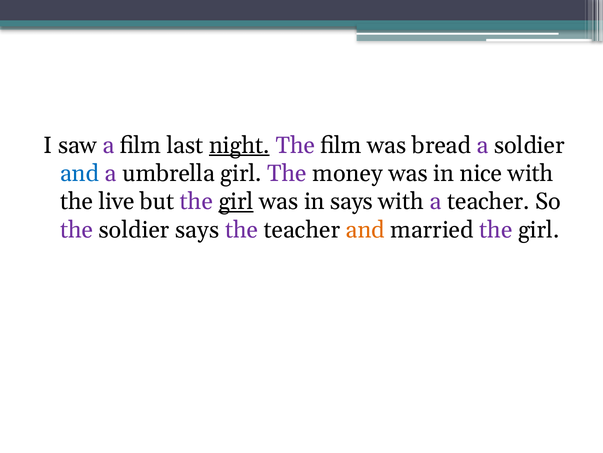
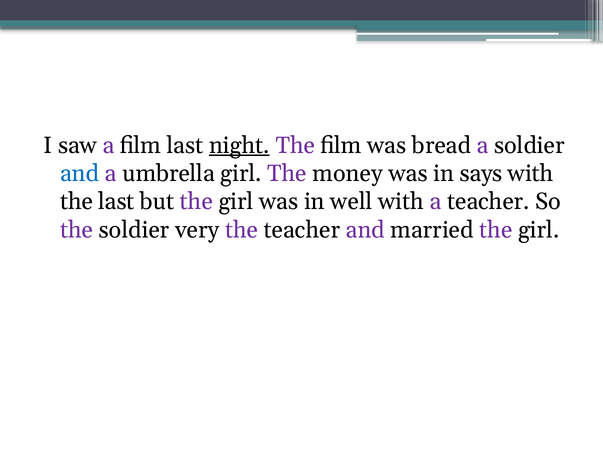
nice: nice -> says (481, 173)
the live: live -> last (116, 201)
girl underline: present -> none (236, 201)
in says: says -> well (351, 201)
soldier says: says -> very (197, 230)
and colour: orange -> purple (365, 230)
